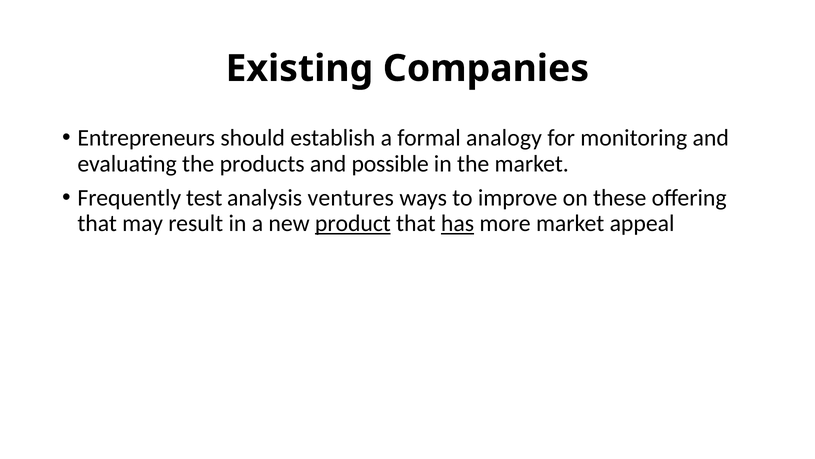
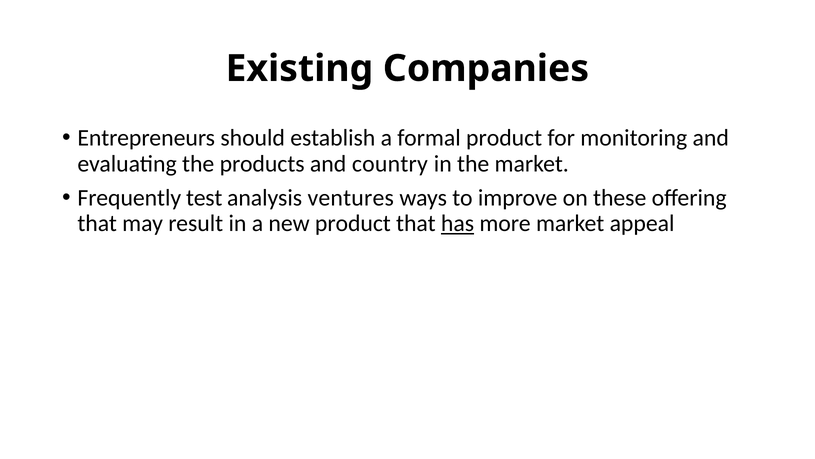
formal analogy: analogy -> product (504, 138)
possible: possible -> country (390, 163)
product underline: present -> none (353, 223)
